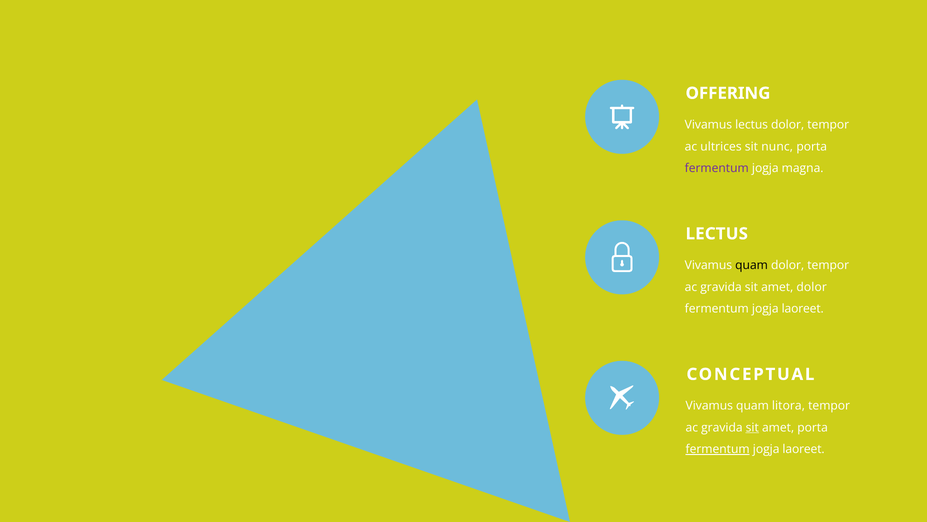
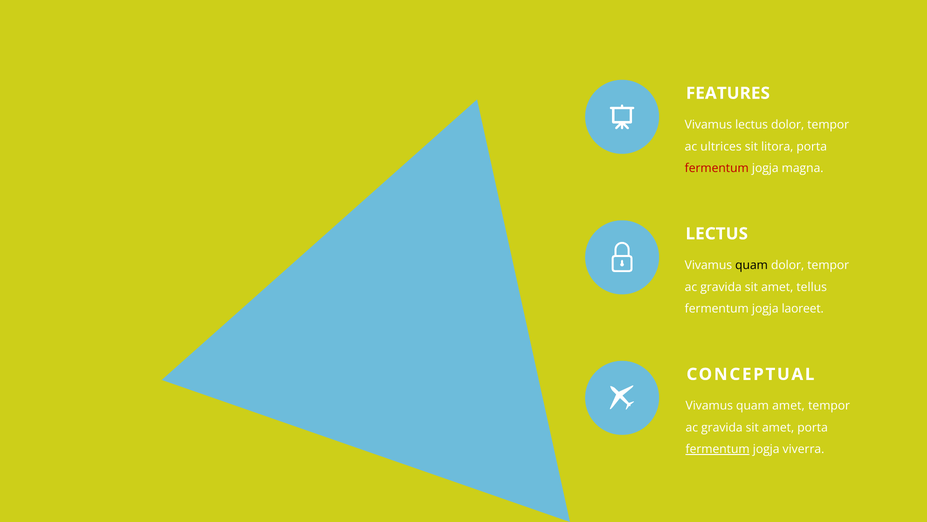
OFFERING: OFFERING -> FEATURES (728, 93)
nunc: nunc -> litora (777, 146)
fermentum colour: purple -> red (717, 168)
amet dolor: dolor -> tellus (812, 287)
quam litora: litora -> amet (788, 405)
sit underline: present -> none (752, 427)
laoreet: laoreet -> viverra (803, 449)
